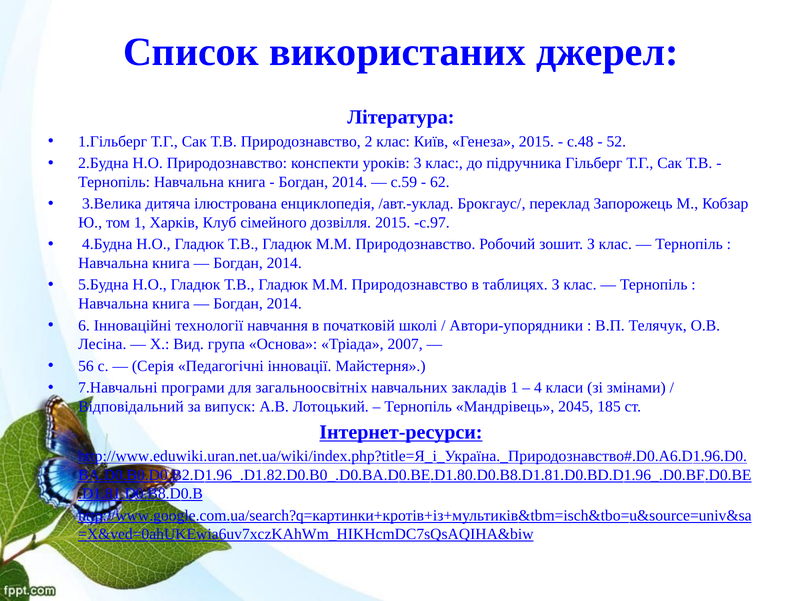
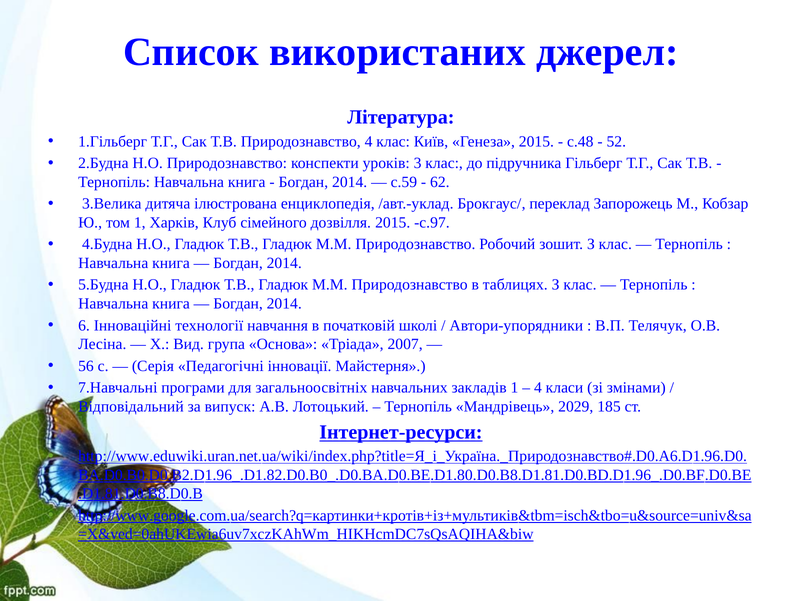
Природознавство 2: 2 -> 4 (369, 141)
2045: 2045 -> 2029 (576, 407)
